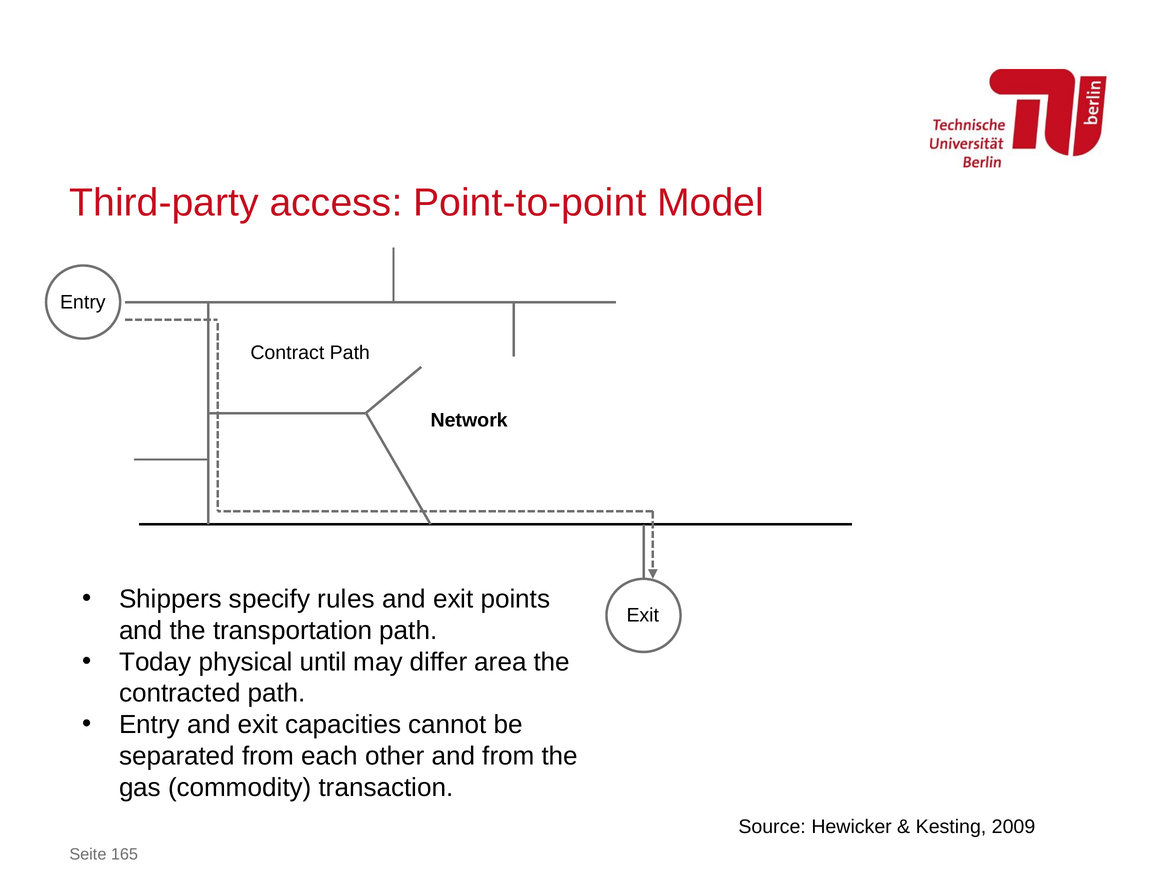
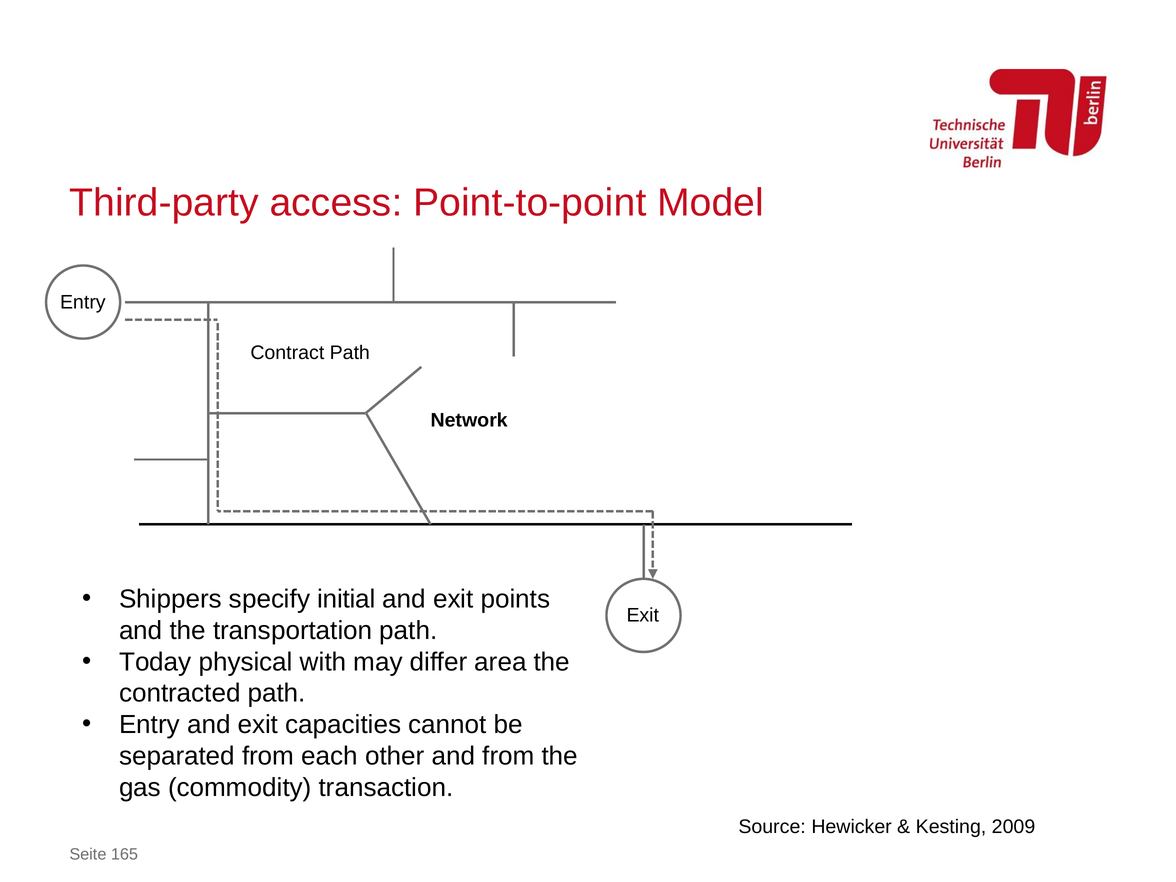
rules: rules -> initial (346, 599)
until: until -> with (323, 662)
